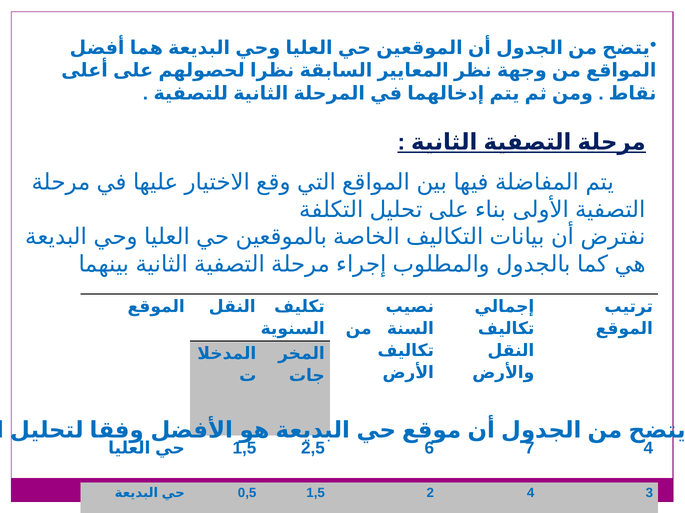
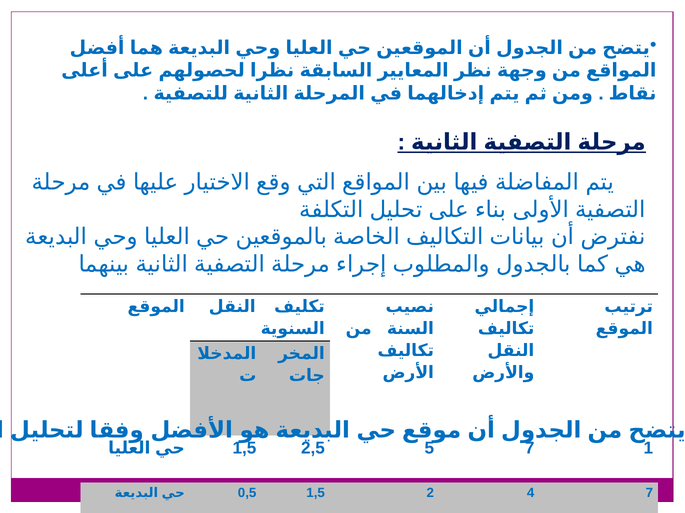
6: 6 -> 5 (429, 449)
7 4: 4 -> 1 (648, 449)
4 3: 3 -> 7 (649, 493)
